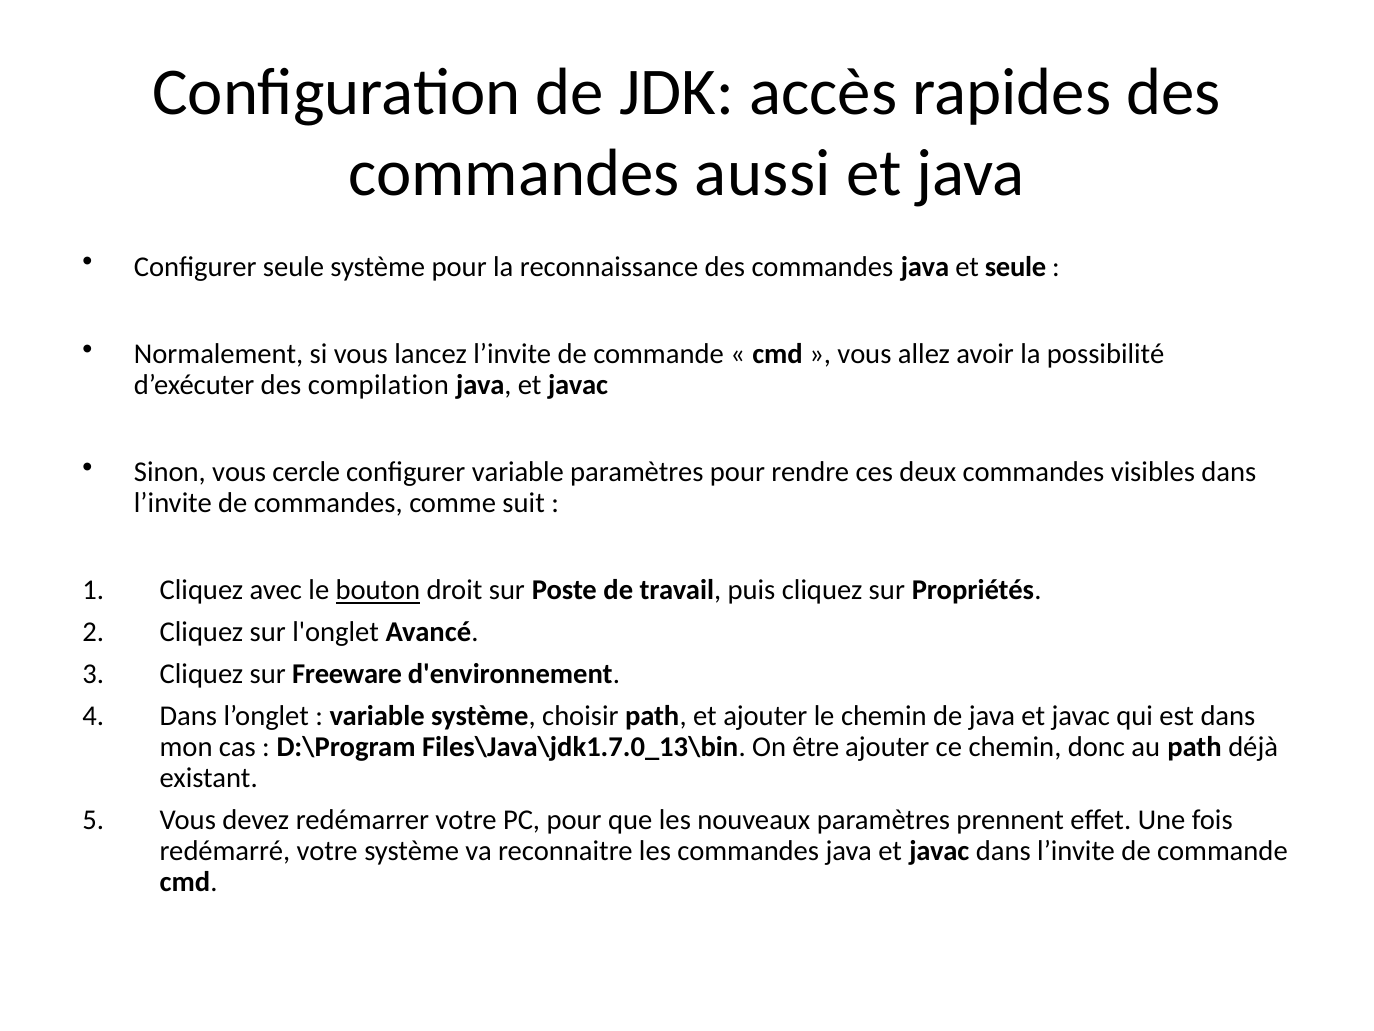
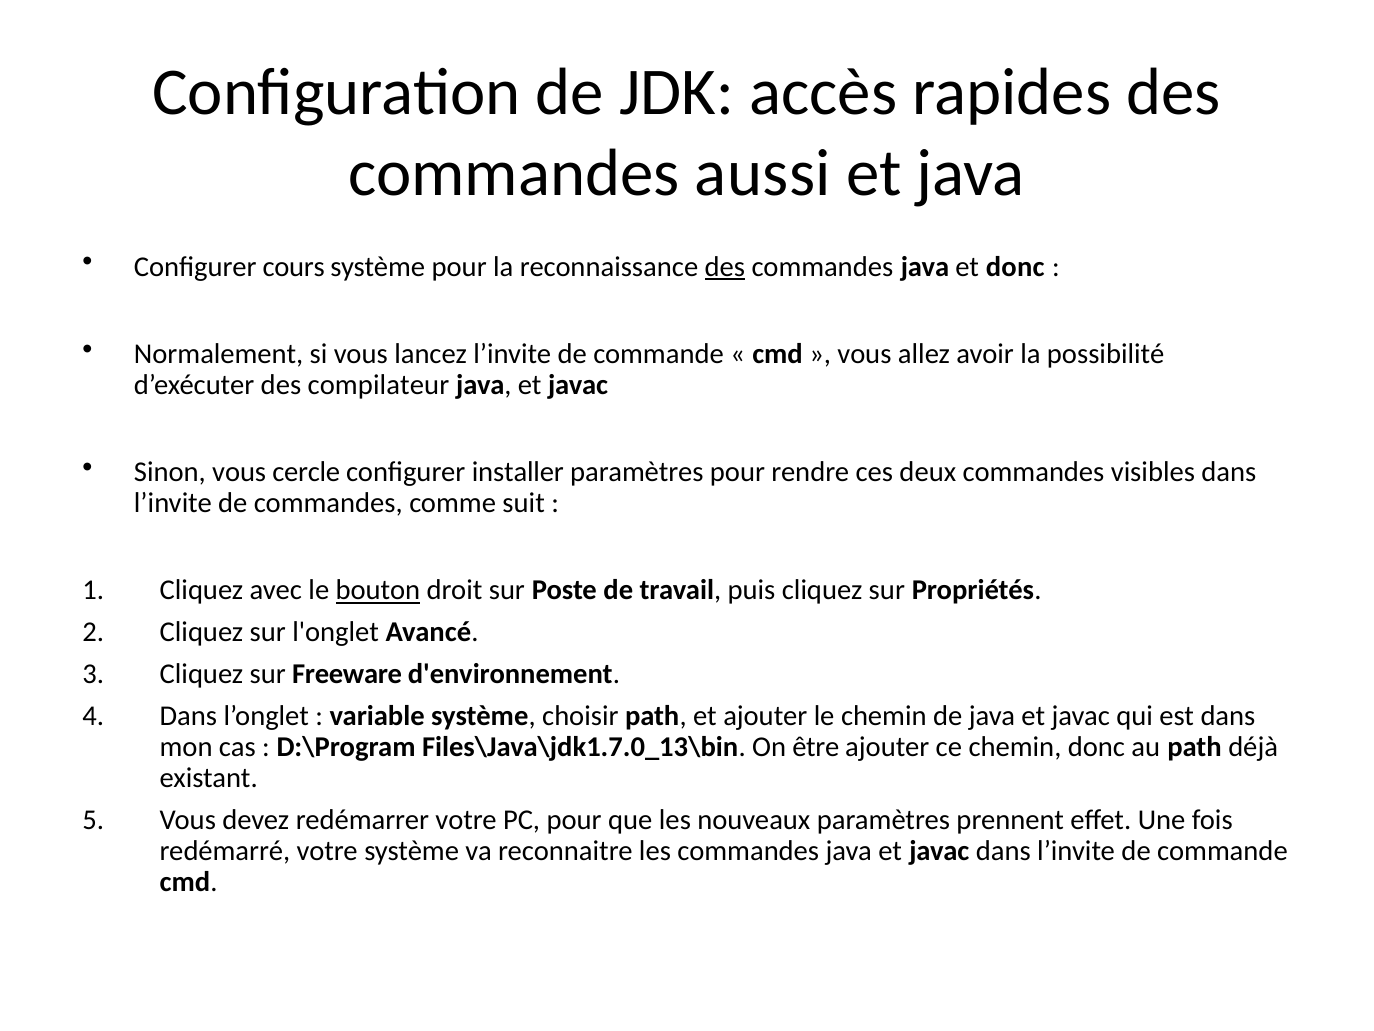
Configurer seule: seule -> cours (294, 266)
des underline: none -> present (725, 266)
et seule: seule -> donc (1015, 266)
compilation: compilation -> compilateur (378, 385)
configurer variable: variable -> installer (518, 472)
